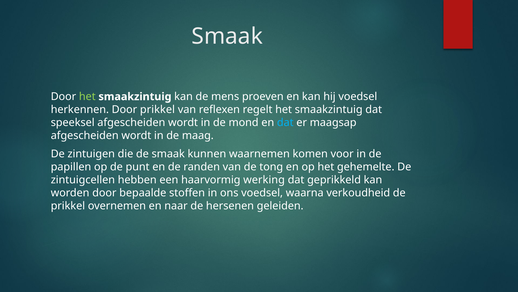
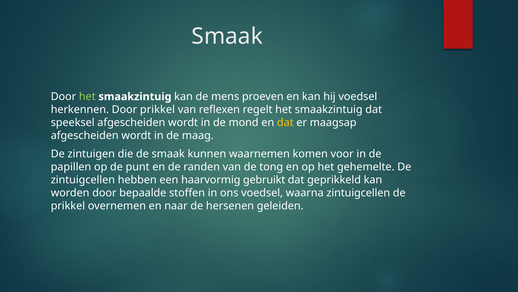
dat colour: light blue -> yellow (285, 122)
werking: werking -> gebruikt (264, 180)
waarna verkoudheid: verkoudheid -> zintuigcellen (358, 192)
